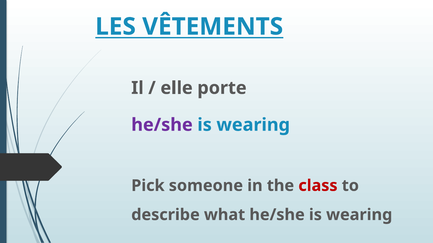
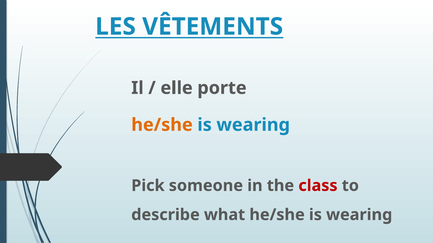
he/she colour: purple -> orange (162, 125)
